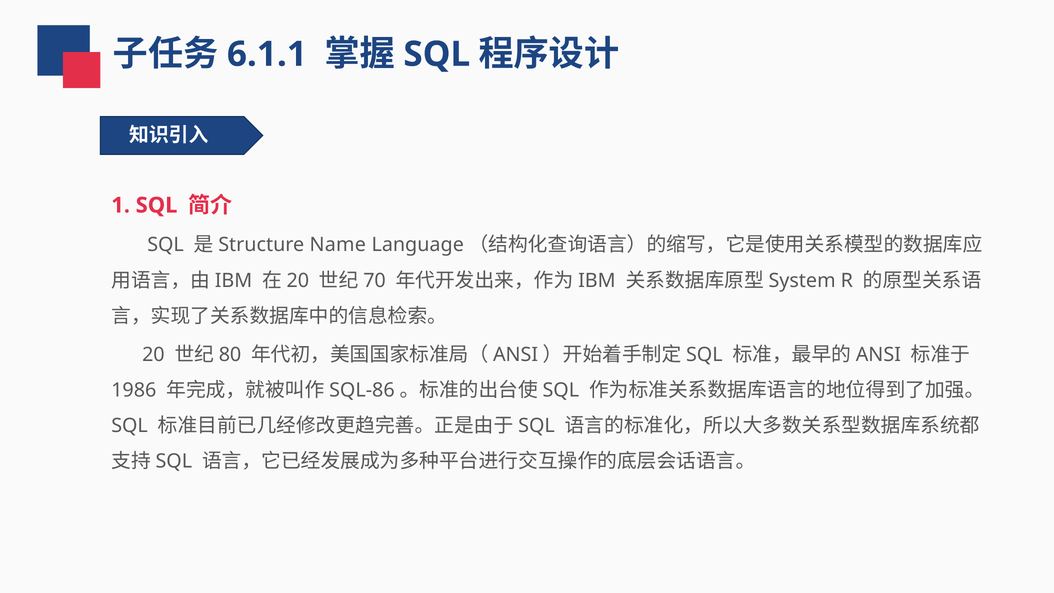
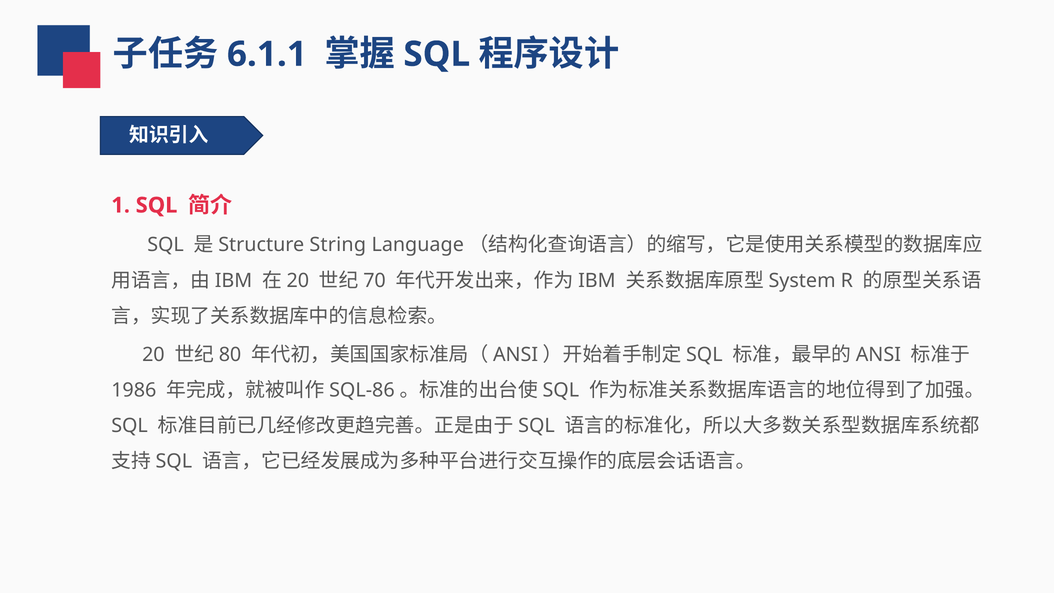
Name: Name -> String (338, 245)
